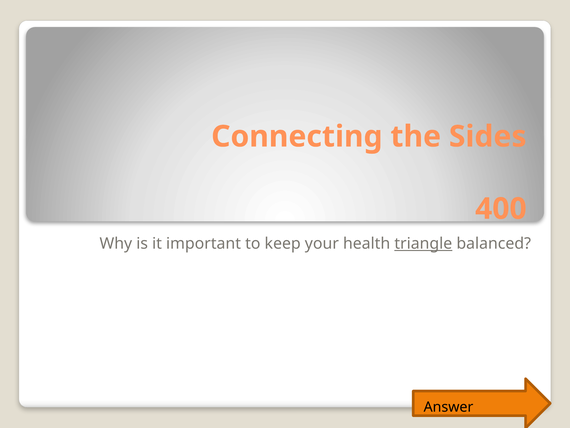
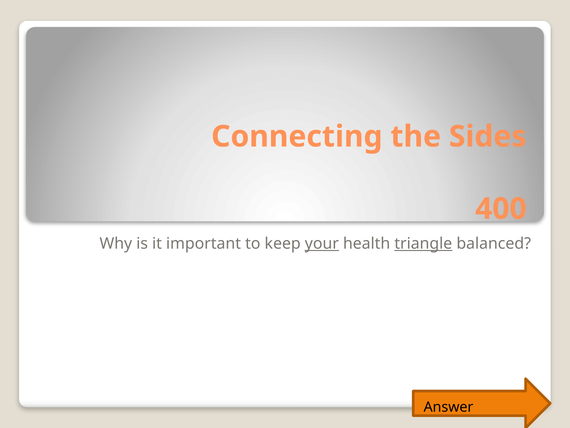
your underline: none -> present (322, 243)
